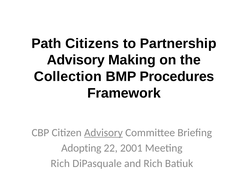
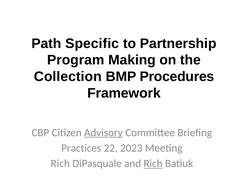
Citizens: Citizens -> Specific (92, 44)
Advisory: Advisory -> Program (76, 60)
Adopting: Adopting -> Practices (81, 148)
2001: 2001 -> 2023 (131, 148)
Rich underline: none -> present (153, 163)
